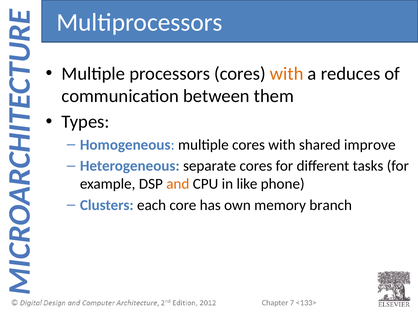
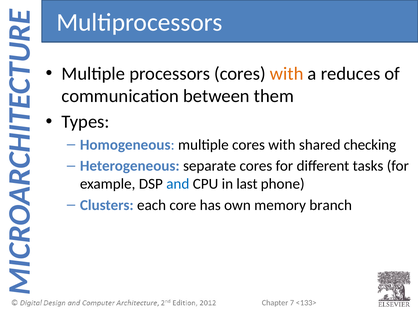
improve: improve -> checking (370, 145)
and colour: orange -> blue (178, 184)
like: like -> last (247, 184)
